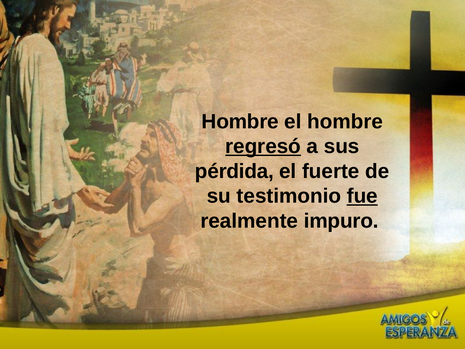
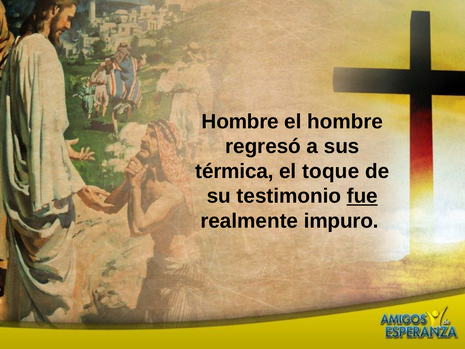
regresó underline: present -> none (263, 146)
pérdida: pérdida -> térmica (234, 171)
fuerte: fuerte -> toque (331, 171)
